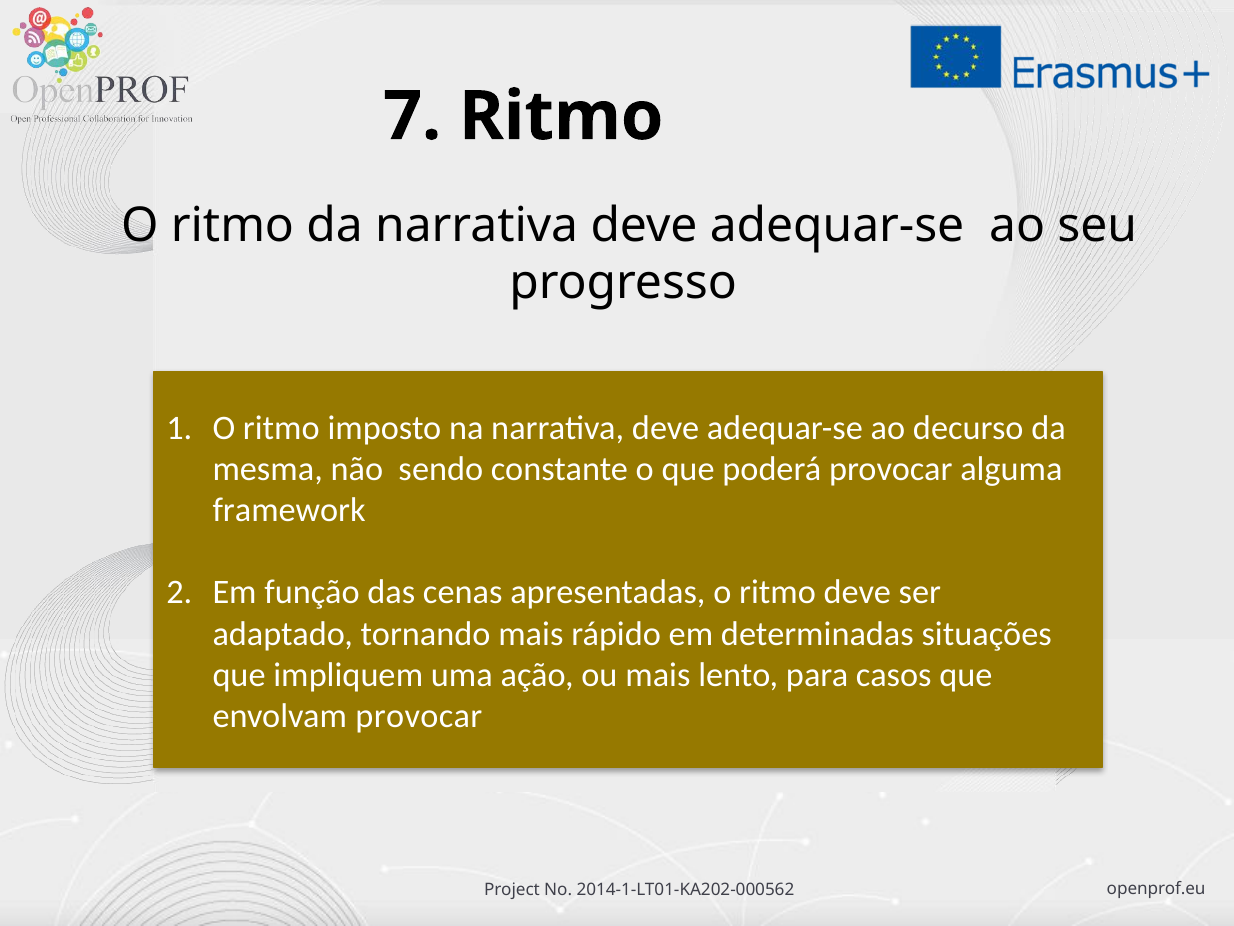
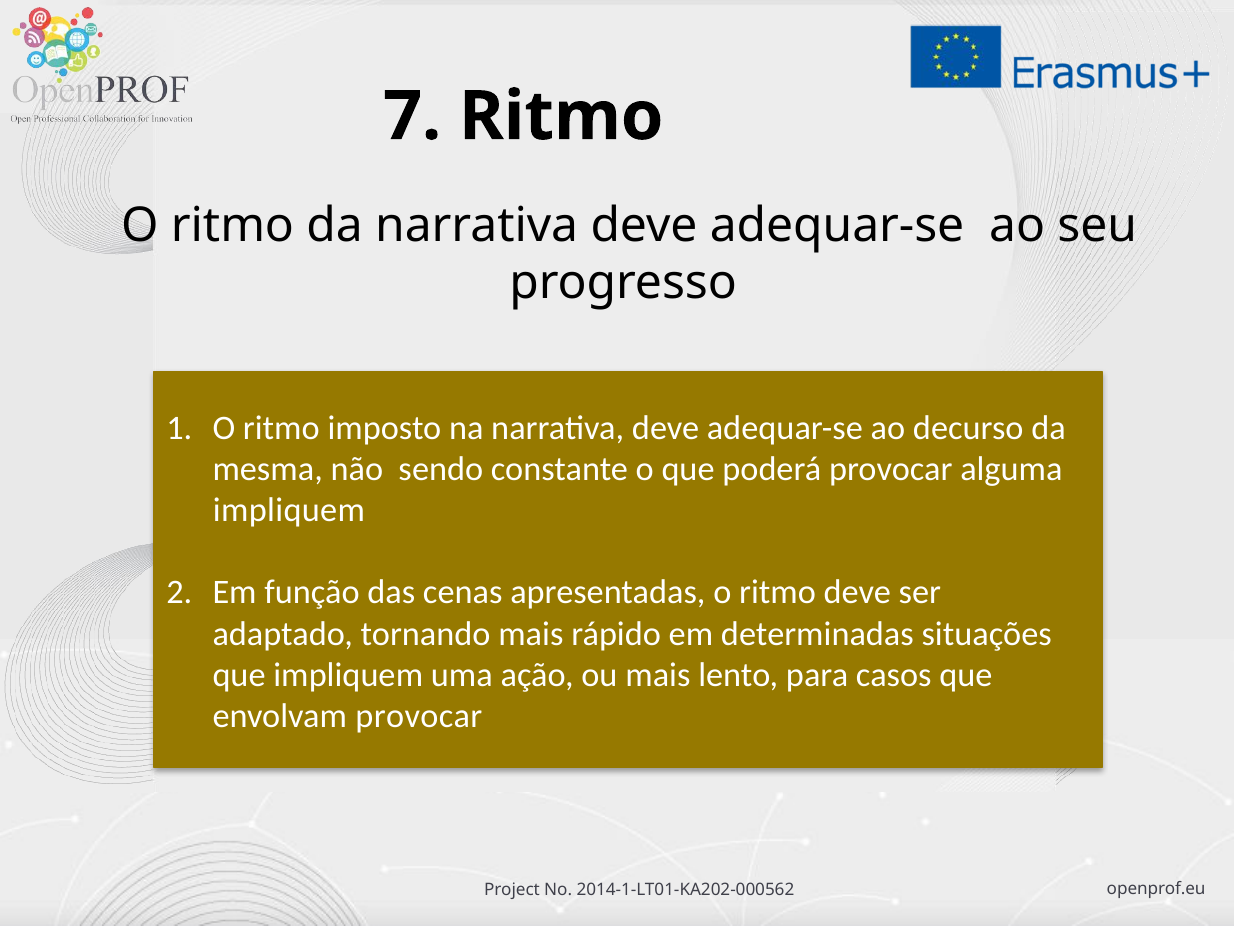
framework: framework -> impliquem (289, 510)
